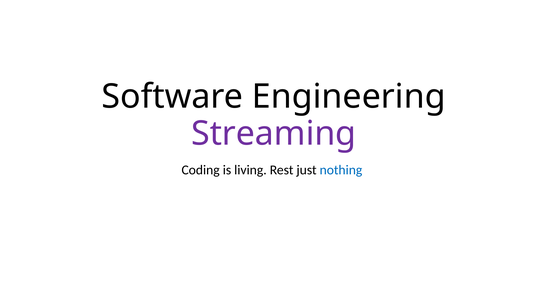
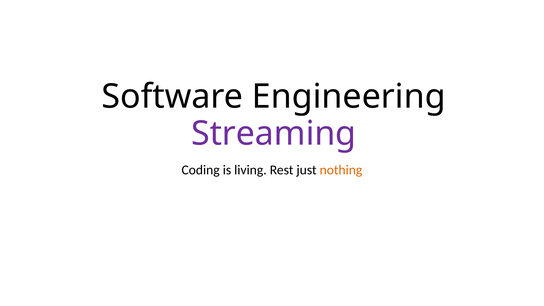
nothing colour: blue -> orange (341, 170)
